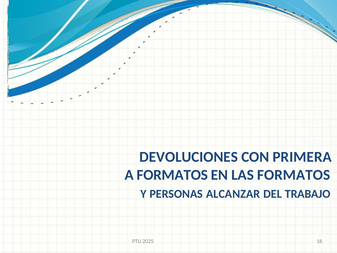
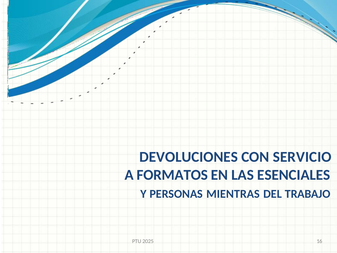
PRIMERA: PRIMERA -> SERVICIO (302, 157)
LAS FORMATOS: FORMATOS -> ESENCIALES (294, 175)
ALCANZAR: ALCANZAR -> MIENTRAS (233, 194)
